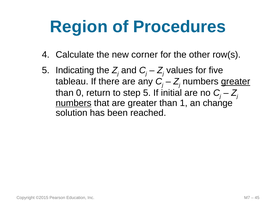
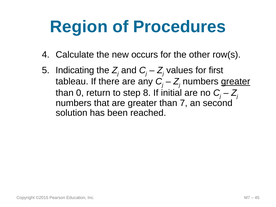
corner: corner -> occurs (145, 55)
five: five -> first (216, 70)
step 5: 5 -> 8 (147, 93)
numbers underline: present -> none (74, 103)
1: 1 -> 7 (184, 103)
change: change -> second (218, 103)
